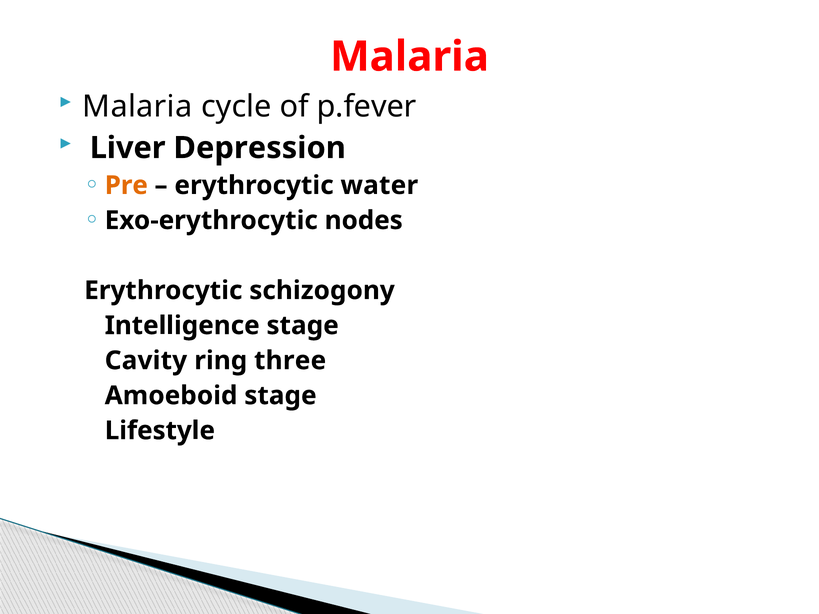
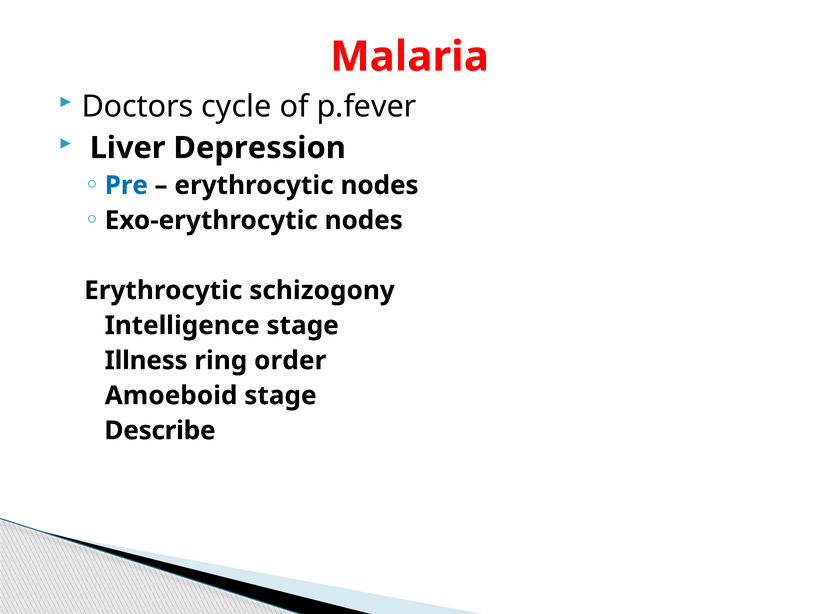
Malaria: Malaria -> Doctors (138, 107)
Pre colour: orange -> blue (126, 185)
erythrocytic water: water -> nodes (380, 185)
Cavity: Cavity -> Illness (146, 361)
three: three -> order (290, 361)
Lifestyle: Lifestyle -> Describe (160, 431)
